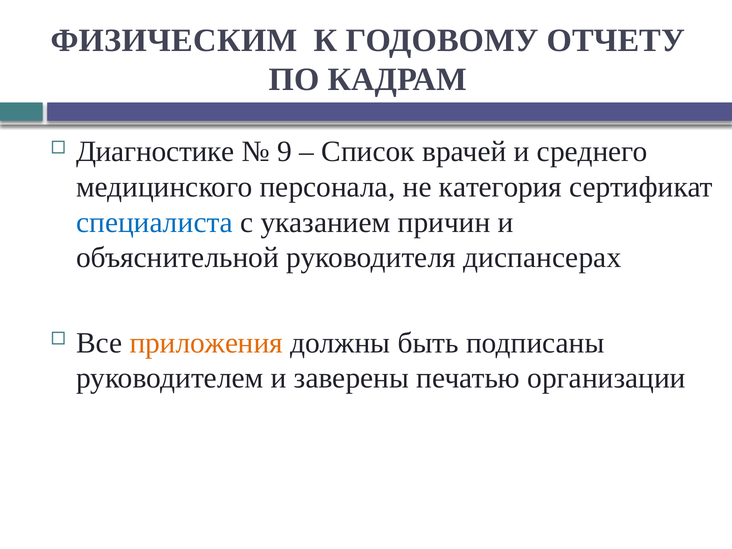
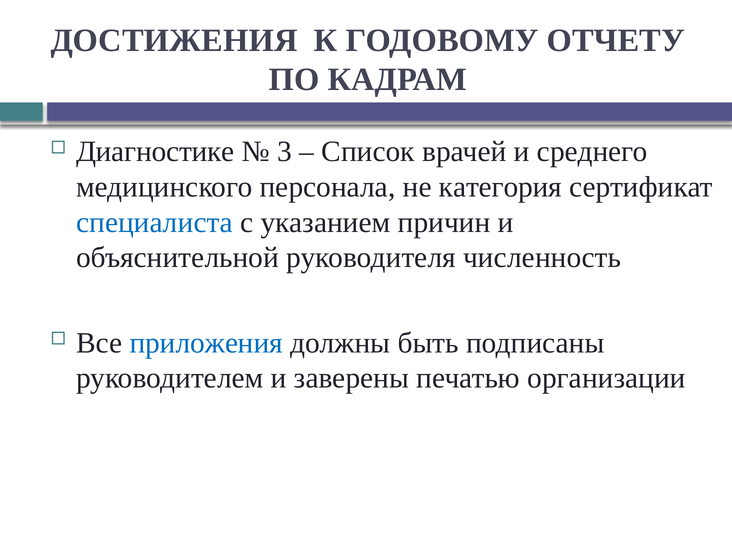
ФИЗИЧЕСКИМ: ФИЗИЧЕСКИМ -> ДОСТИЖЕНИЯ (174, 41)
9: 9 -> 3 (285, 151)
диспансерах: диспансерах -> численность (542, 258)
приложения colour: orange -> blue (206, 343)
